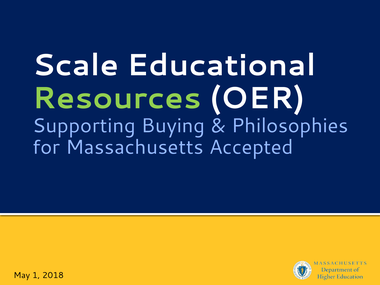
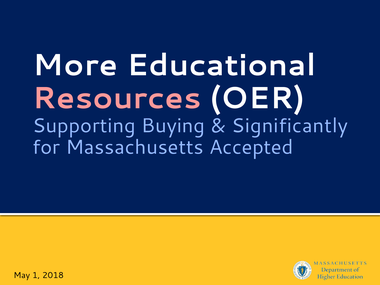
Scale: Scale -> More (75, 65)
Resources colour: light green -> pink (117, 98)
Philosophies: Philosophies -> Significantly (290, 126)
